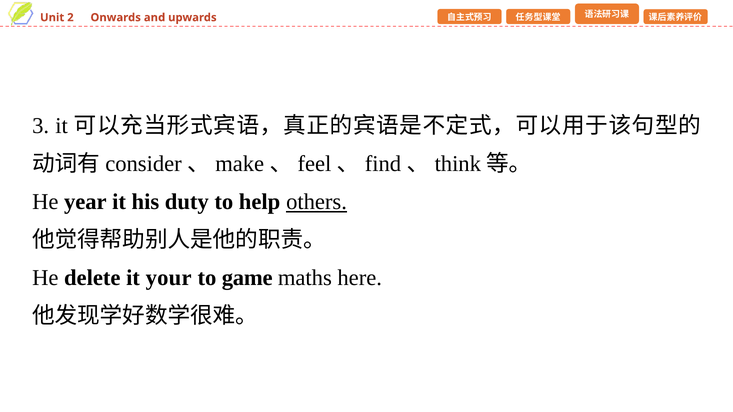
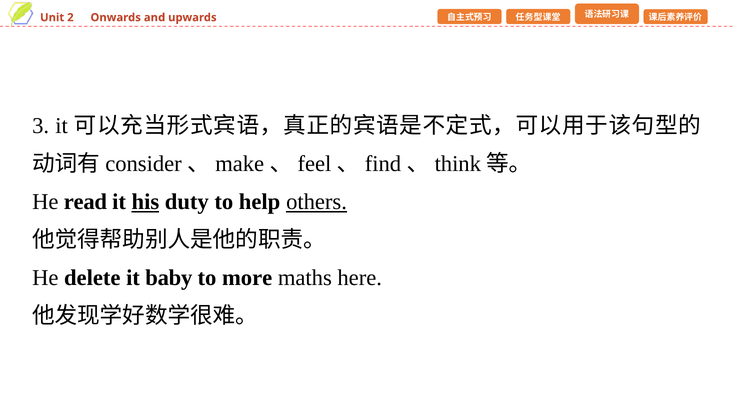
year: year -> read (85, 202)
his underline: none -> present (145, 202)
your: your -> baby (169, 278)
game: game -> more (247, 278)
